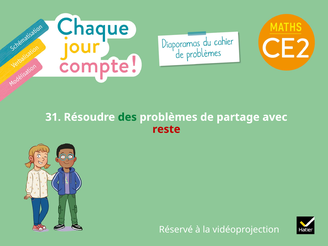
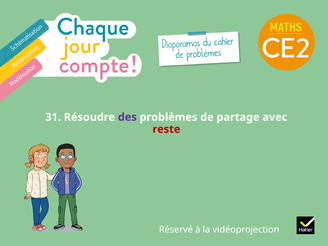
des colour: green -> purple (127, 117)
